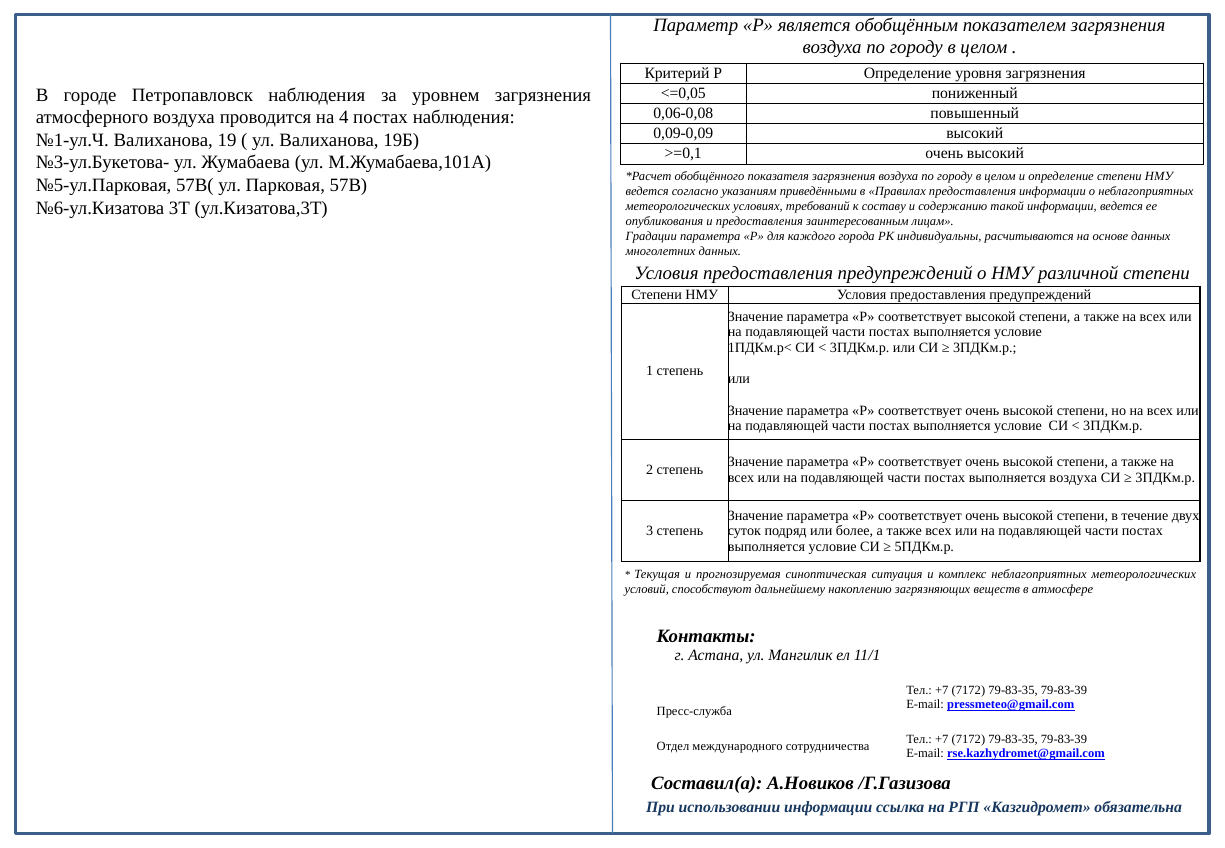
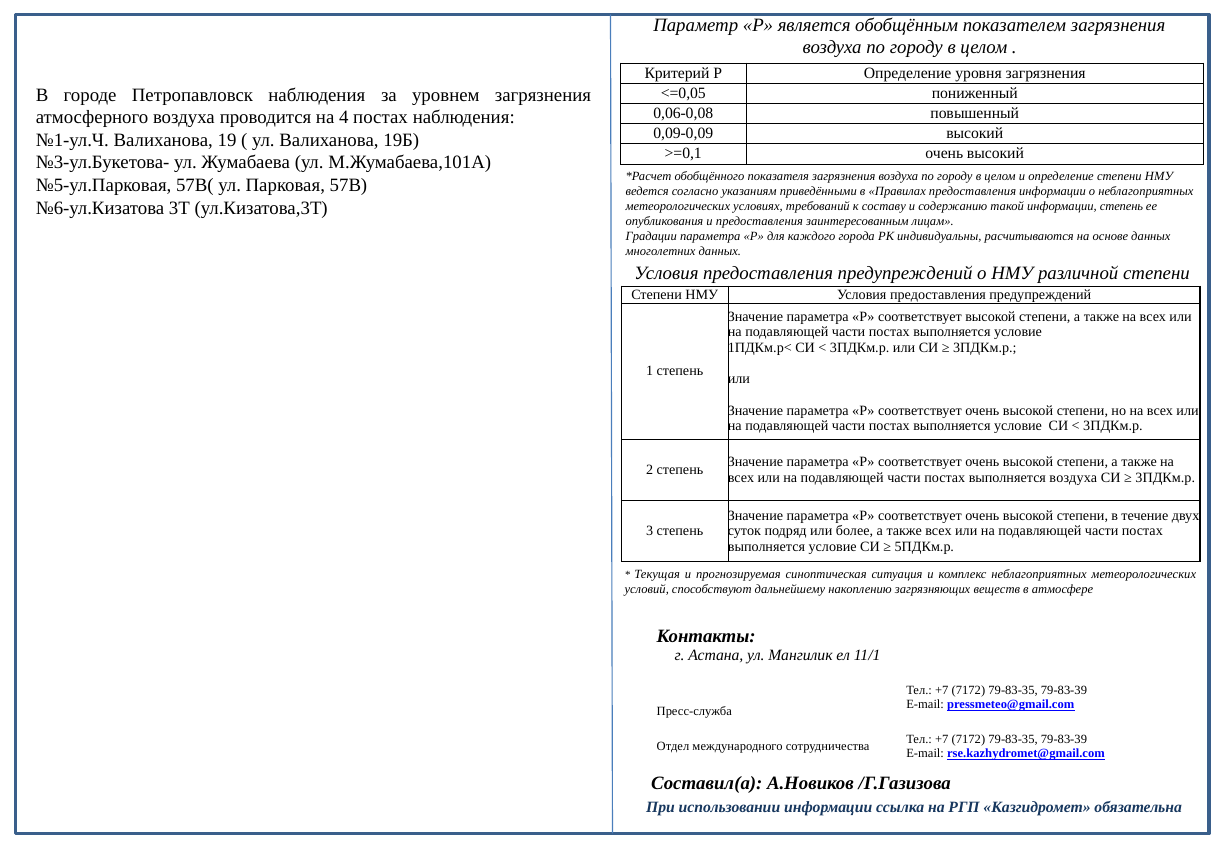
информации ведется: ведется -> степень (1122, 206)
